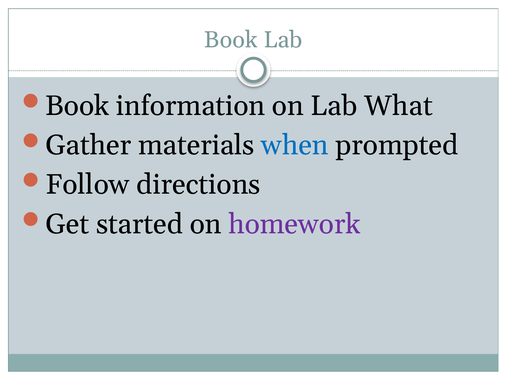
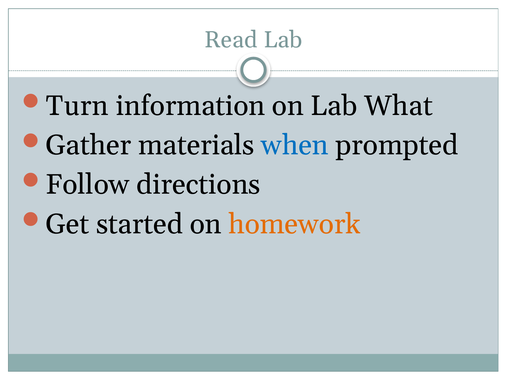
Book: Book -> Read (231, 40)
Book: Book -> Turn (77, 106)
homework colour: purple -> orange (295, 224)
